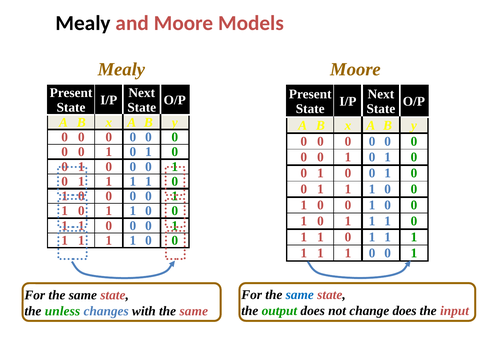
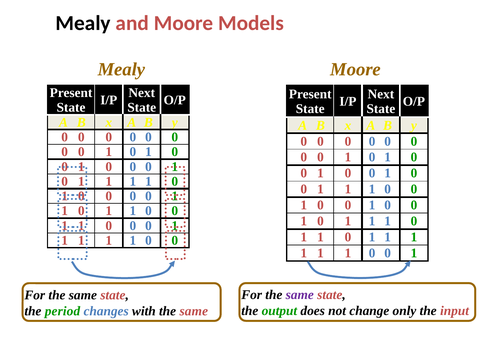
same colour: blue -> purple (300, 295)
change does: does -> only (404, 311)
unless: unless -> period (62, 311)
